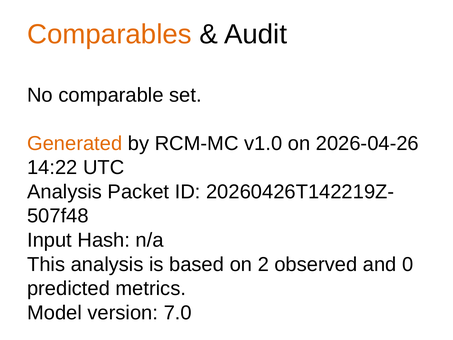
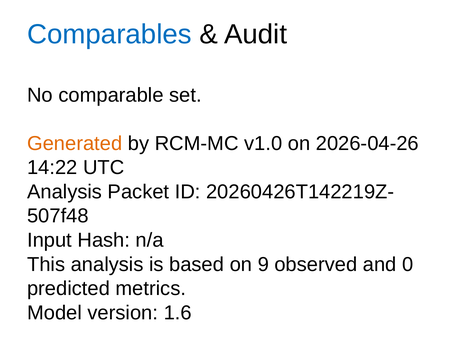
Comparables colour: orange -> blue (109, 34)
2: 2 -> 9 (263, 264)
7.0: 7.0 -> 1.6 (178, 312)
